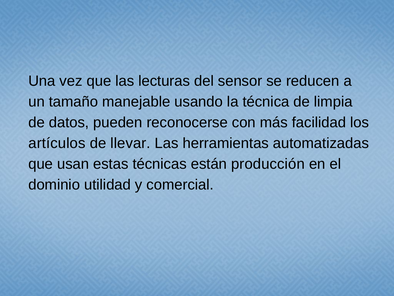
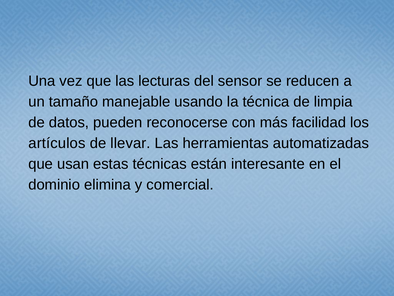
producción: producción -> interesante (268, 164)
utilidad: utilidad -> elimina (108, 184)
